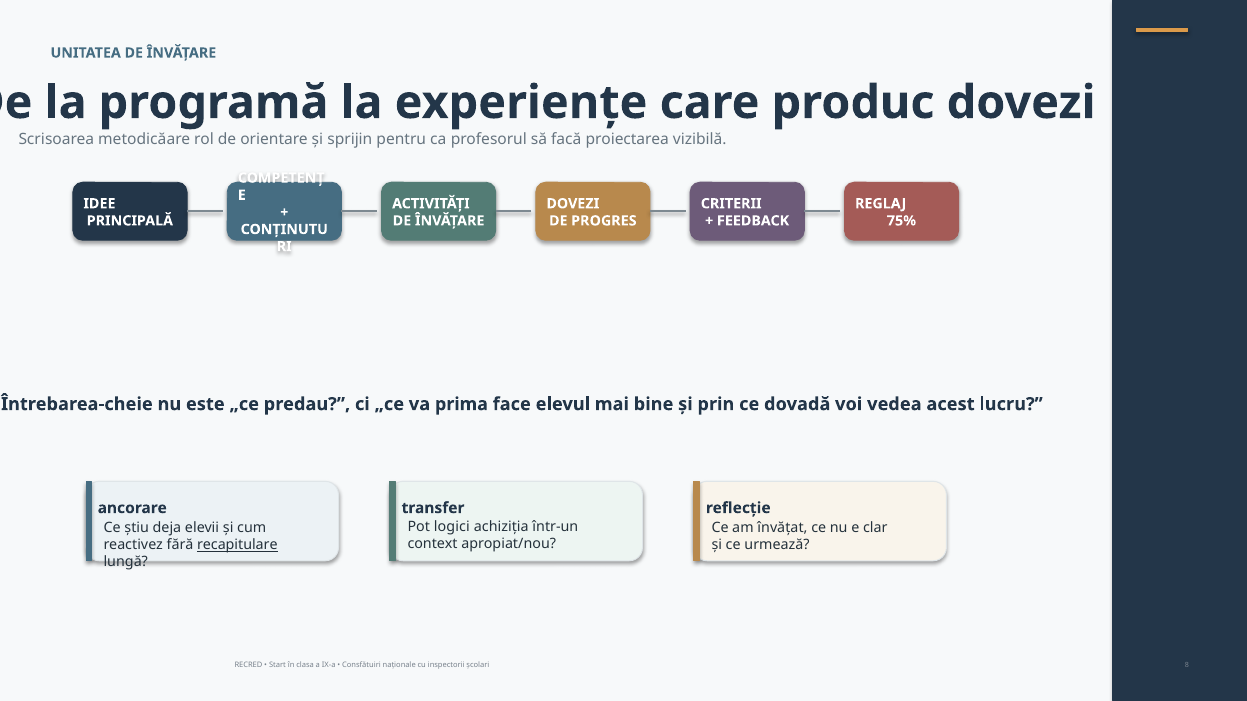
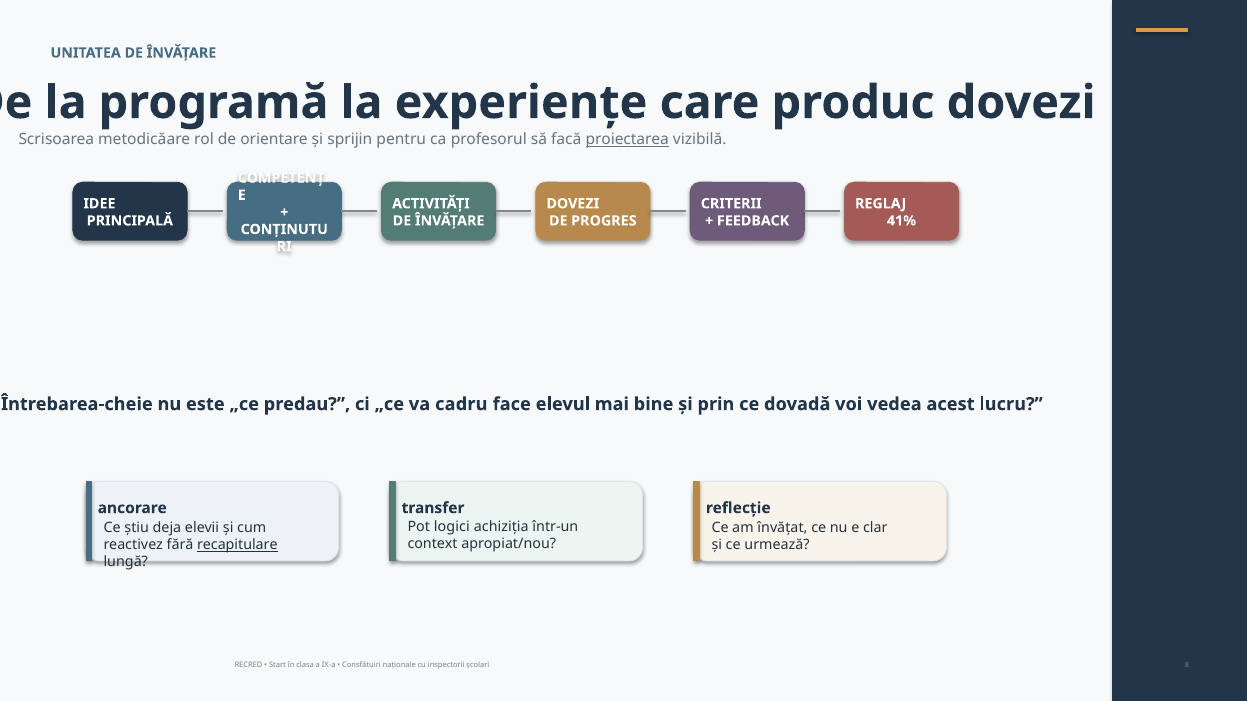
proiectarea underline: none -> present (627, 139)
75%: 75% -> 41% (901, 221)
prima: prima -> cadru (461, 404)
